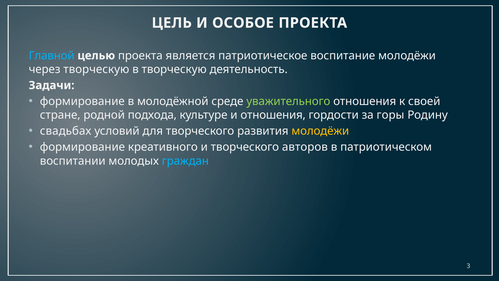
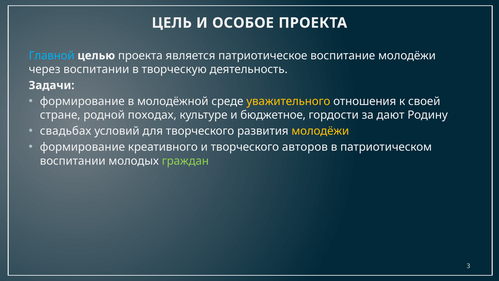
через творческую: творческую -> воспитании (96, 69)
уважительного colour: light green -> yellow (288, 101)
подхода: подхода -> походах (152, 115)
и отношения: отношения -> бюджетное (273, 115)
горы: горы -> дают (390, 115)
граждан colour: light blue -> light green (185, 161)
